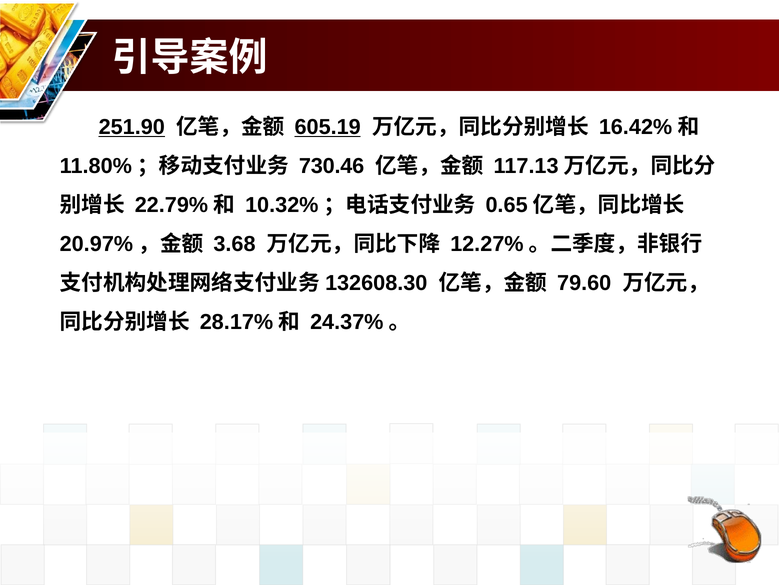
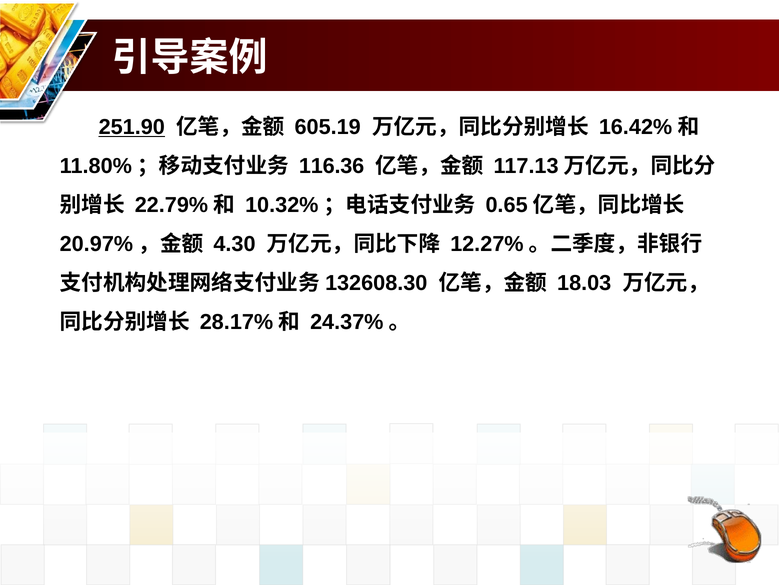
605.19 underline: present -> none (328, 127)
730.46: 730.46 -> 116.36 (332, 166)
3.68: 3.68 -> 4.30 (235, 244)
79.60: 79.60 -> 18.03 (584, 283)
